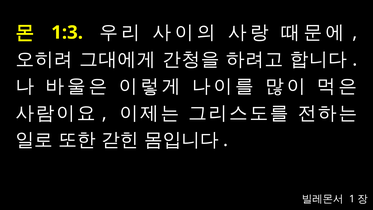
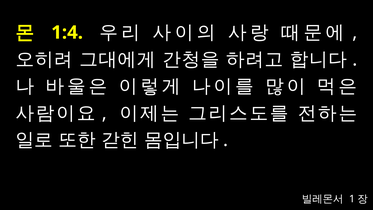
1:3: 1:3 -> 1:4 (67, 32)
